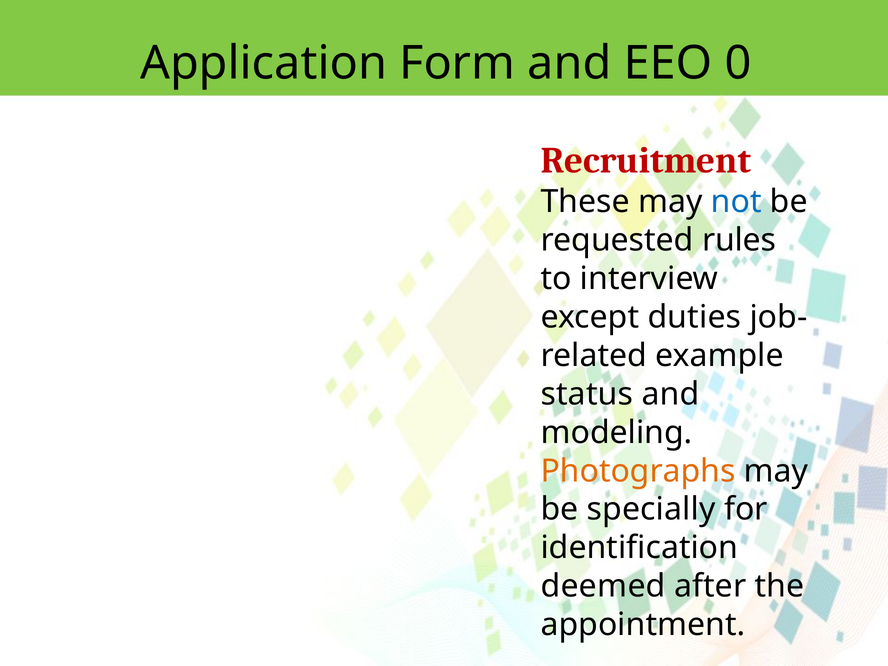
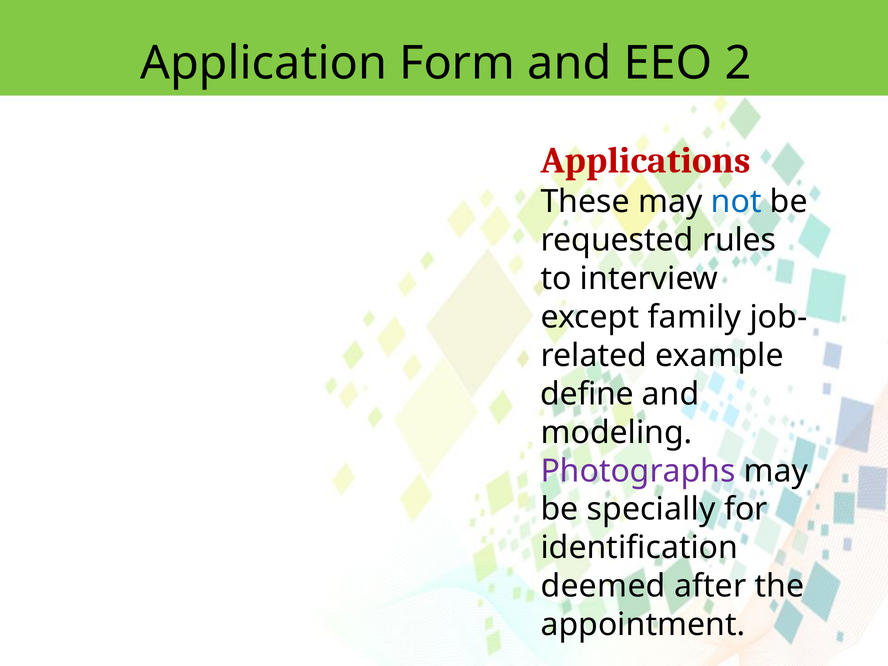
0: 0 -> 2 (738, 63)
Recruitment: Recruitment -> Applications (646, 161)
duties: duties -> family (694, 317)
status: status -> define (587, 394)
Photographs colour: orange -> purple (638, 471)
